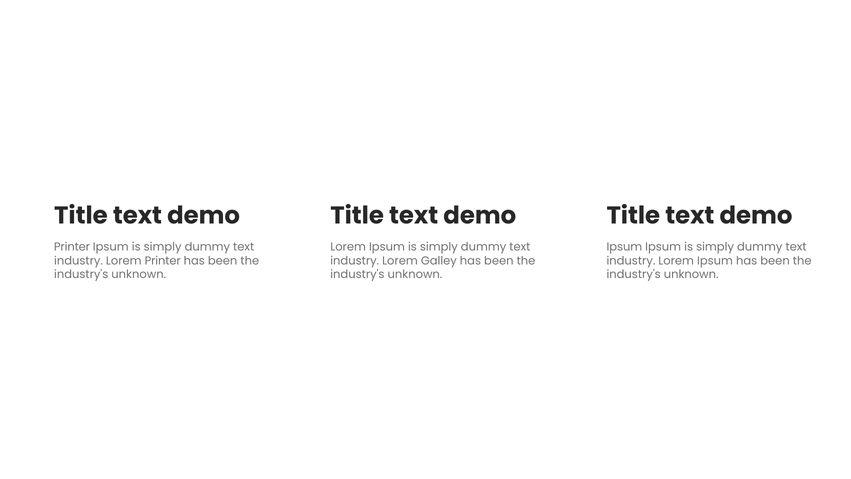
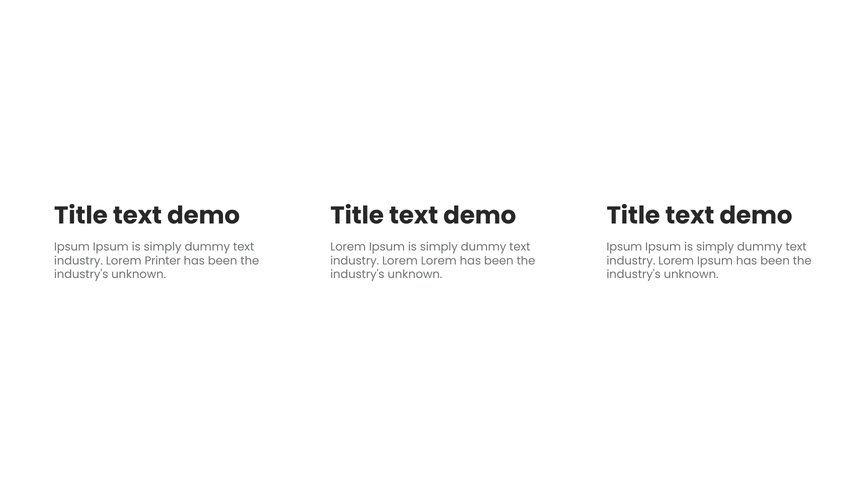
Printer: Printer -> Ipsum (72, 247)
Lorem Galley: Galley -> Lorem (439, 261)
